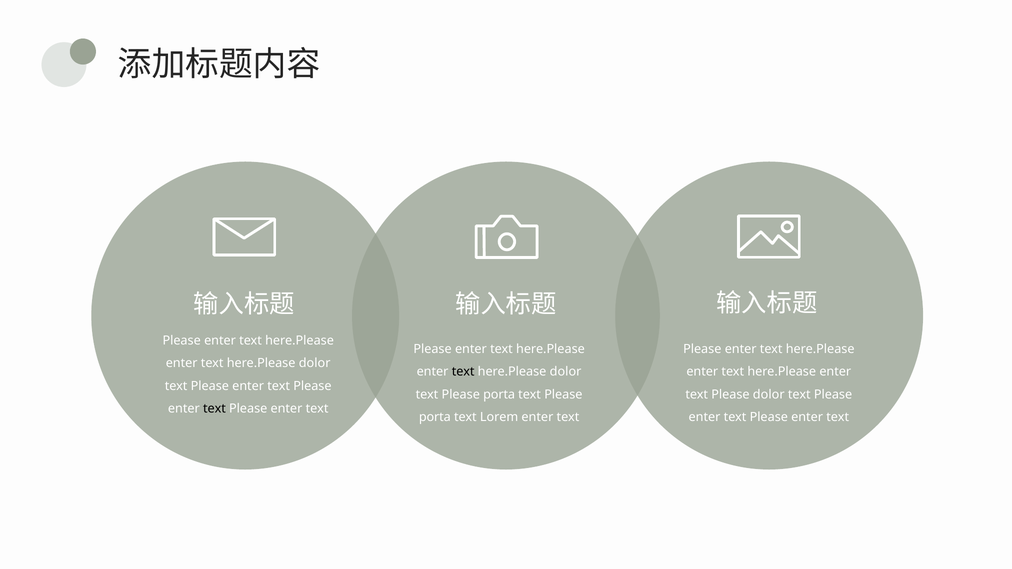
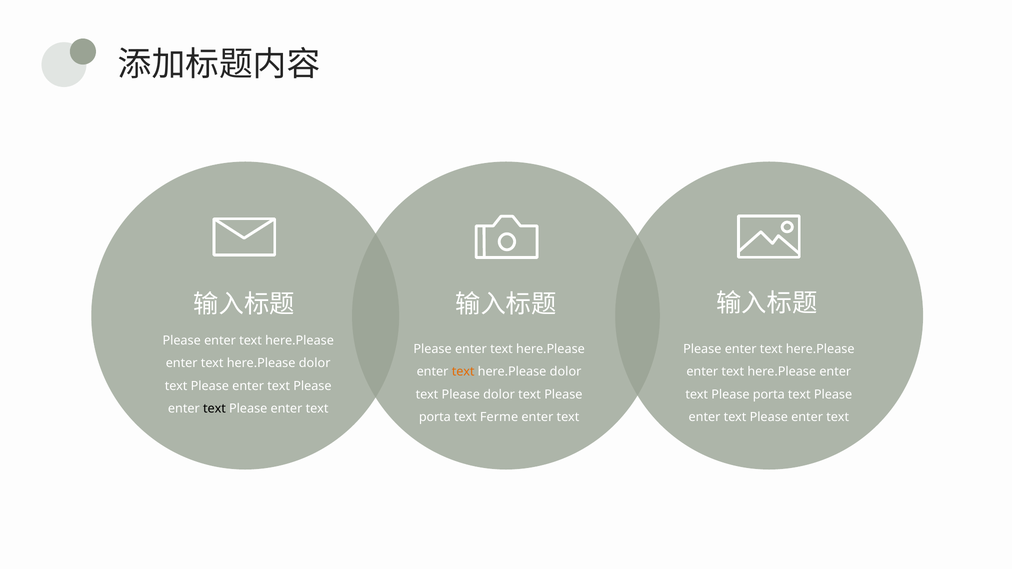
text colour: black -> orange (463, 372)
porta: porta -> dolor (499, 395)
dolor: dolor -> porta (769, 395)
Lorem: Lorem -> Ferme (499, 417)
